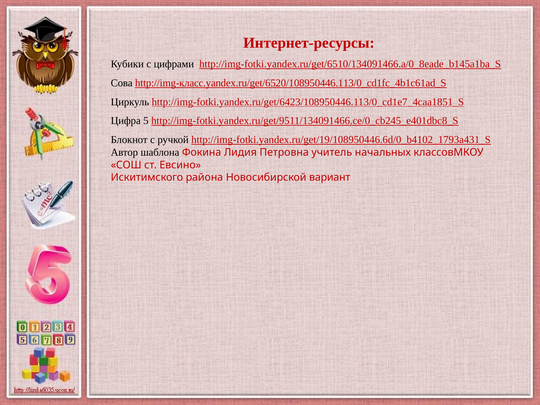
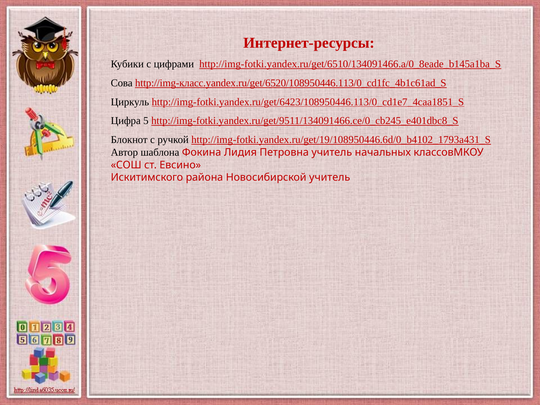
Новосибирской вариант: вариант -> учитель (330, 177)
